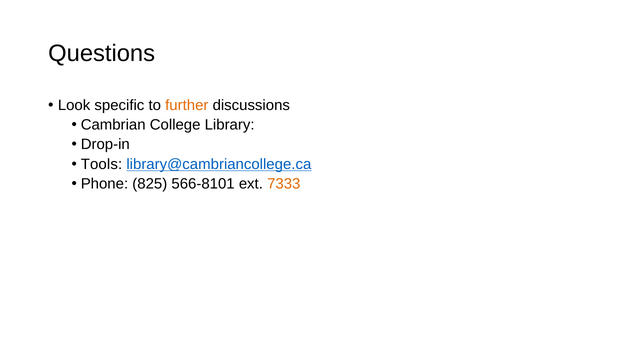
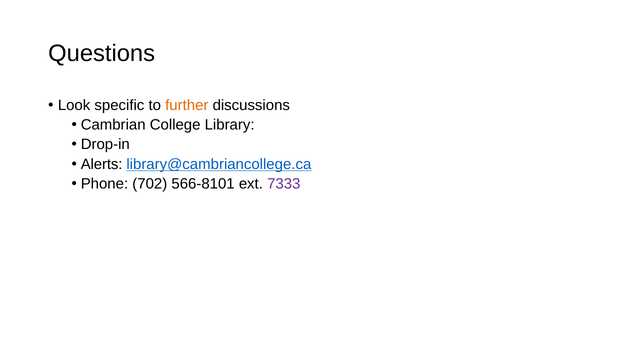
Tools: Tools -> Alerts (102, 164)
825: 825 -> 702 (150, 184)
7333 colour: orange -> purple (284, 184)
